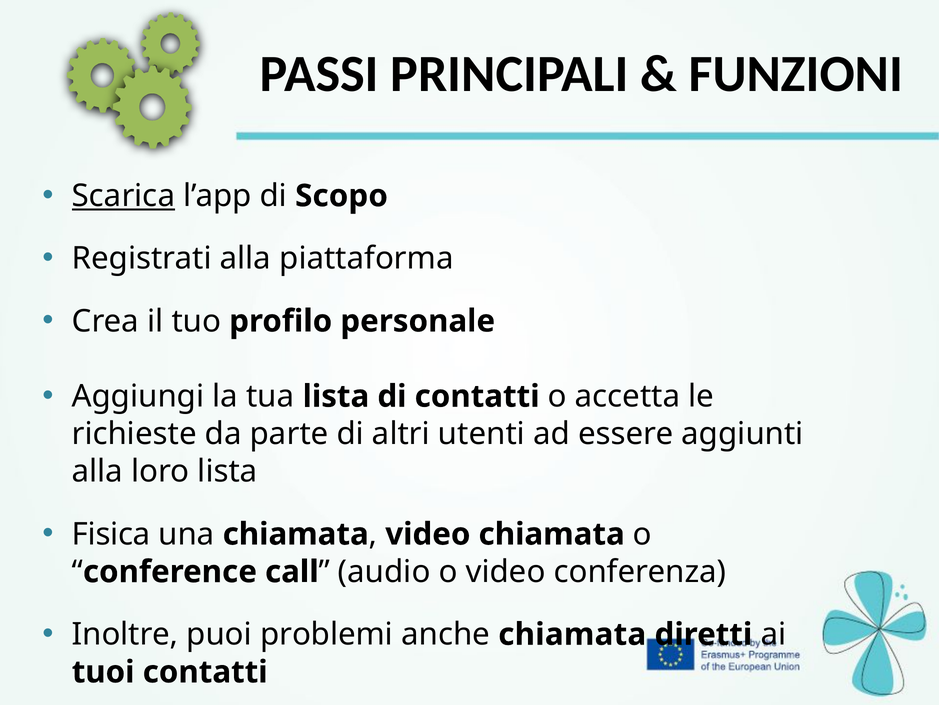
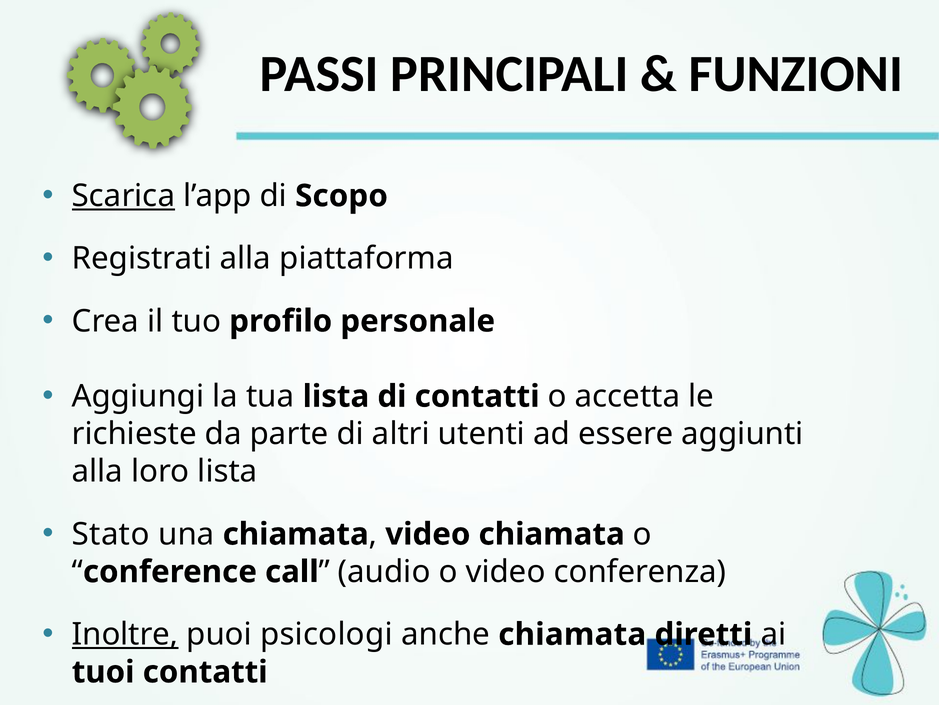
Fisica: Fisica -> Stato (111, 534)
Inoltre underline: none -> present (125, 634)
problemi: problemi -> psicologi (326, 634)
